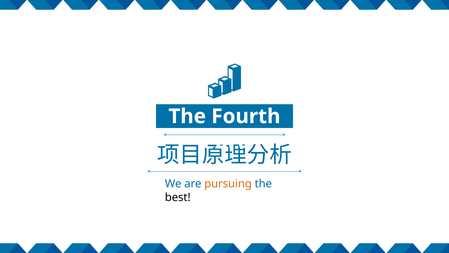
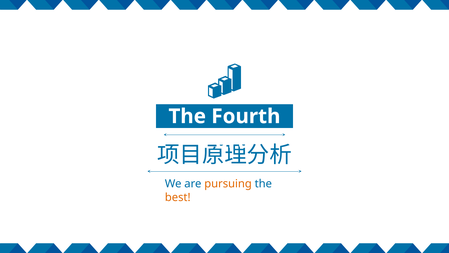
best colour: black -> orange (178, 197)
